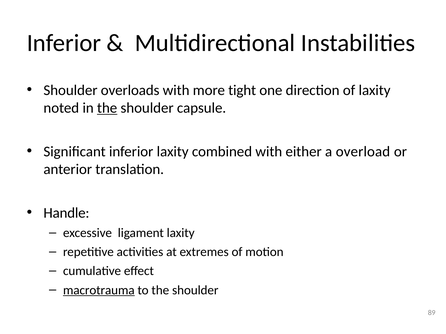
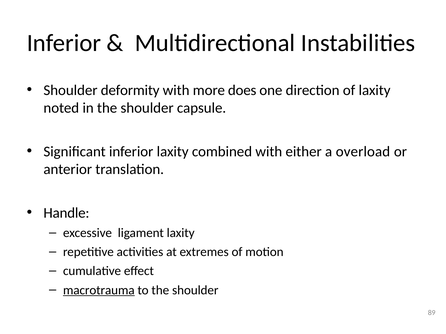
overloads: overloads -> deformity (130, 90)
tight: tight -> does (242, 90)
the underline: present -> none (107, 108)
